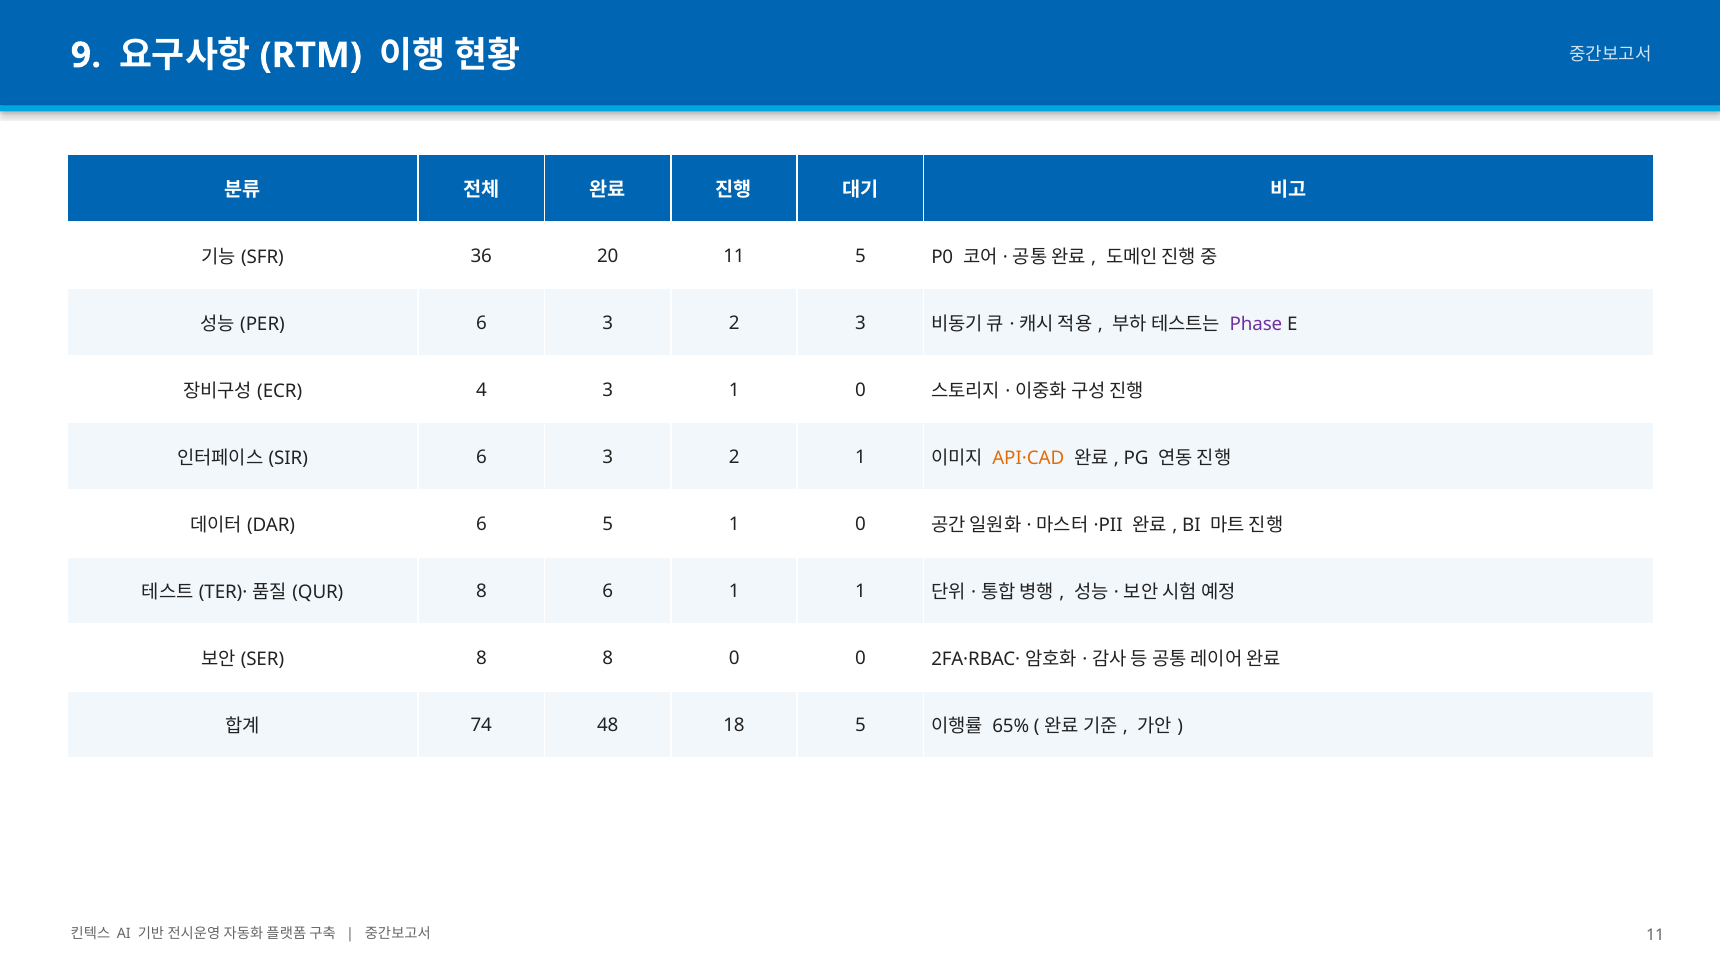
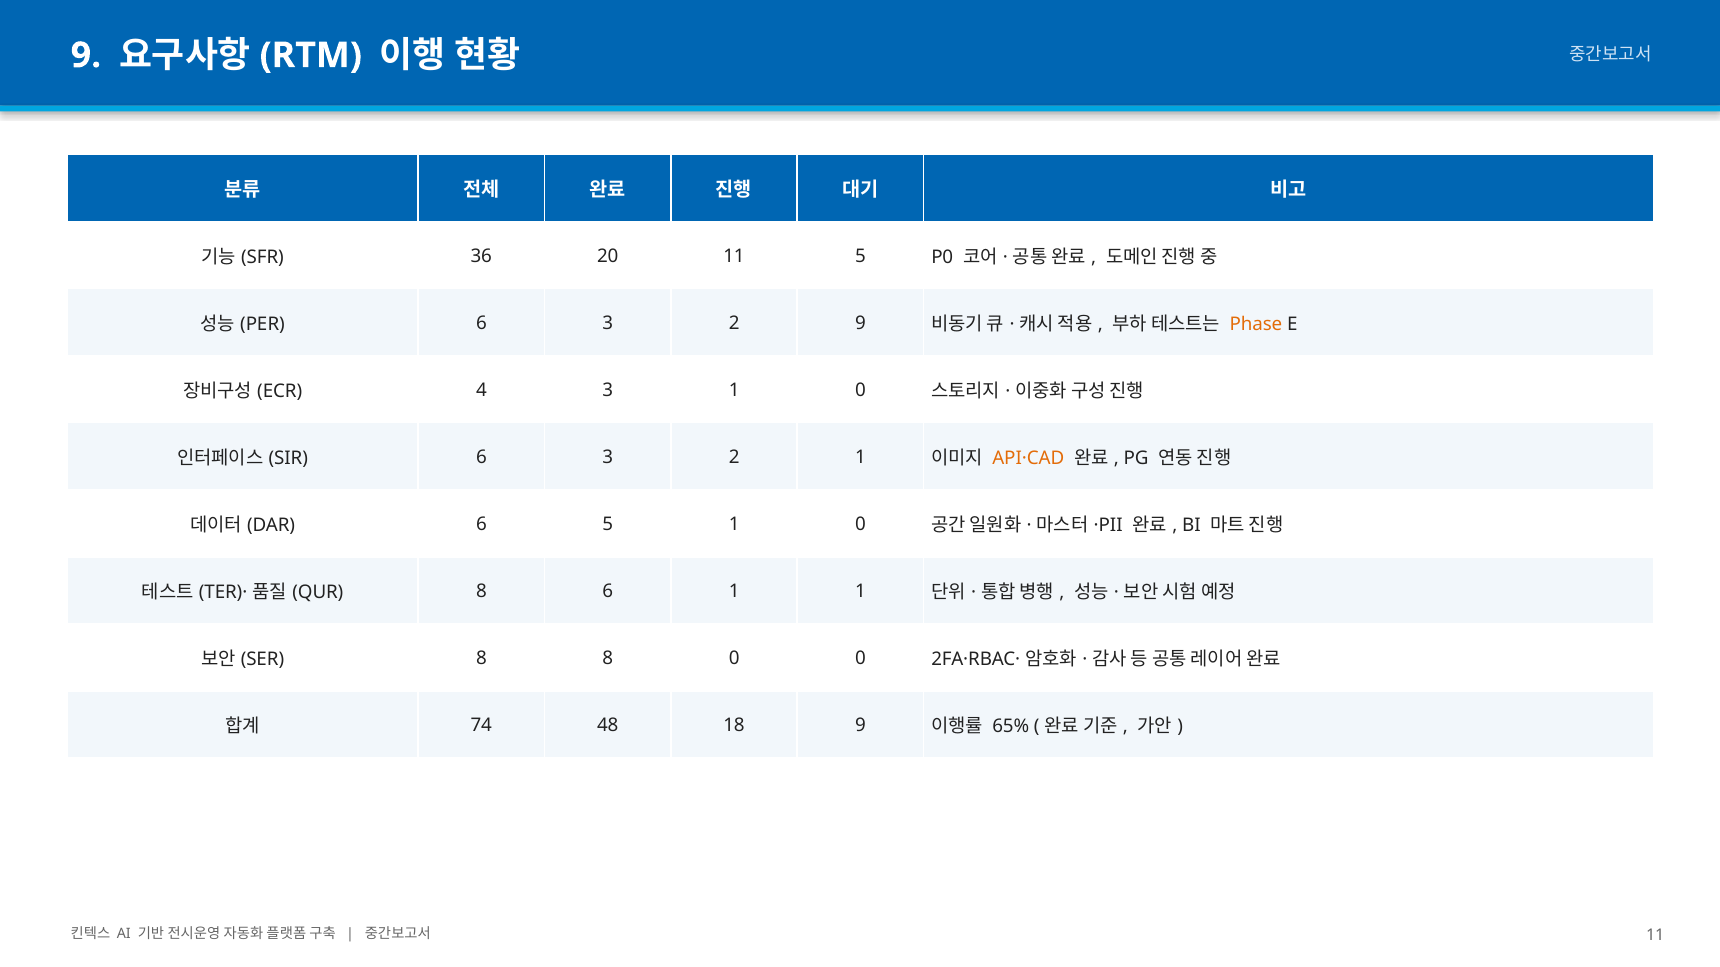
2 3: 3 -> 9 (860, 324)
Phase colour: purple -> orange (1256, 324)
18 5: 5 -> 9 (860, 726)
